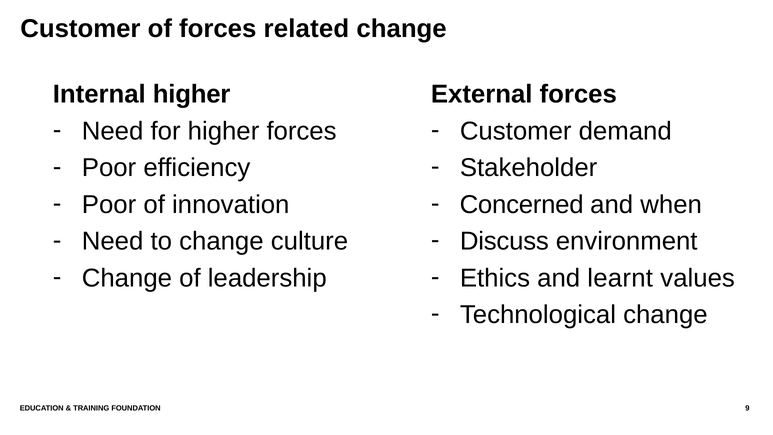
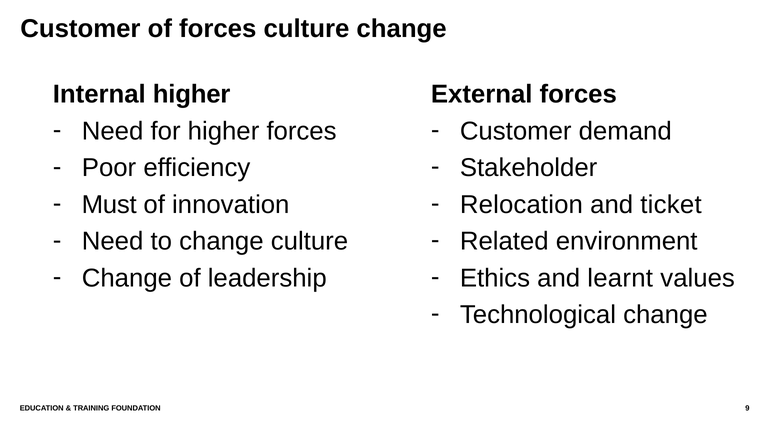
forces related: related -> culture (306, 29)
Poor: Poor -> Must (109, 205)
Concerned: Concerned -> Relocation (521, 205)
when: when -> ticket (671, 205)
Discuss: Discuss -> Related (504, 241)
